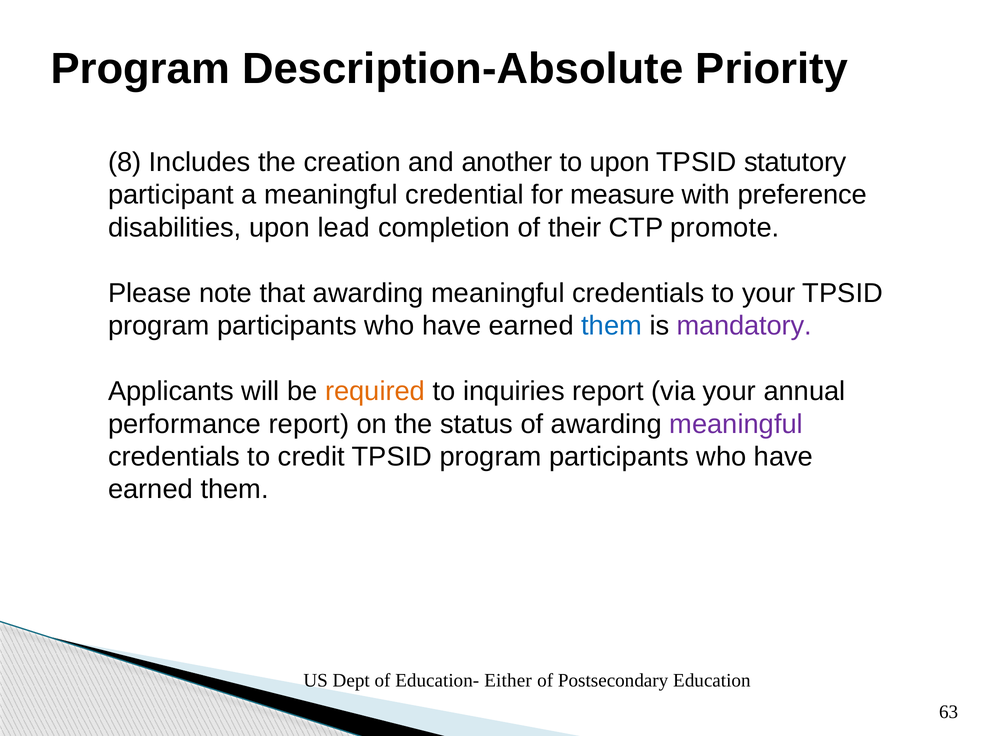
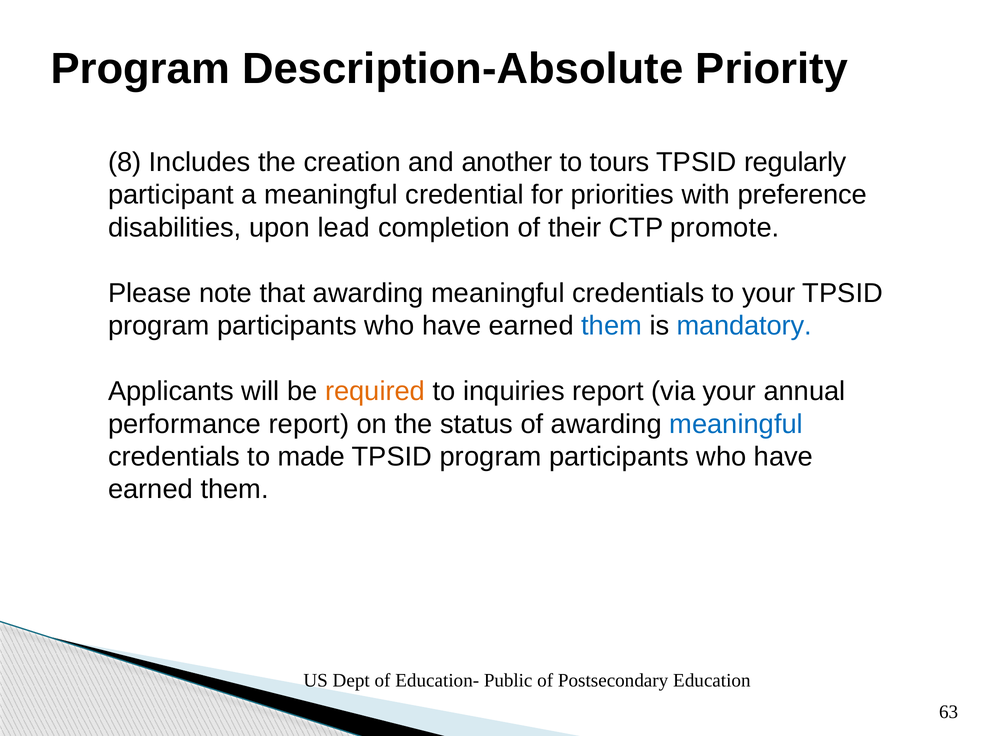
to upon: upon -> tours (620, 162)
statutory: statutory -> regularly (795, 162)
measure: measure -> priorities (622, 195)
mandatory colour: purple -> blue (744, 326)
meaningful colour: purple -> blue (736, 424)
credit: credit -> made (311, 457)
Either: Either -> Public (508, 681)
